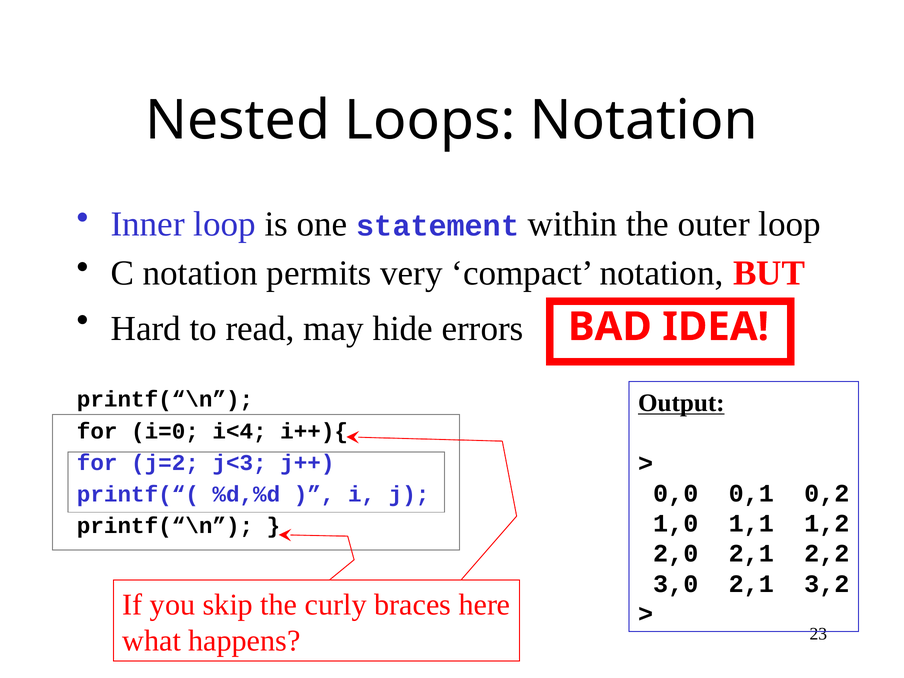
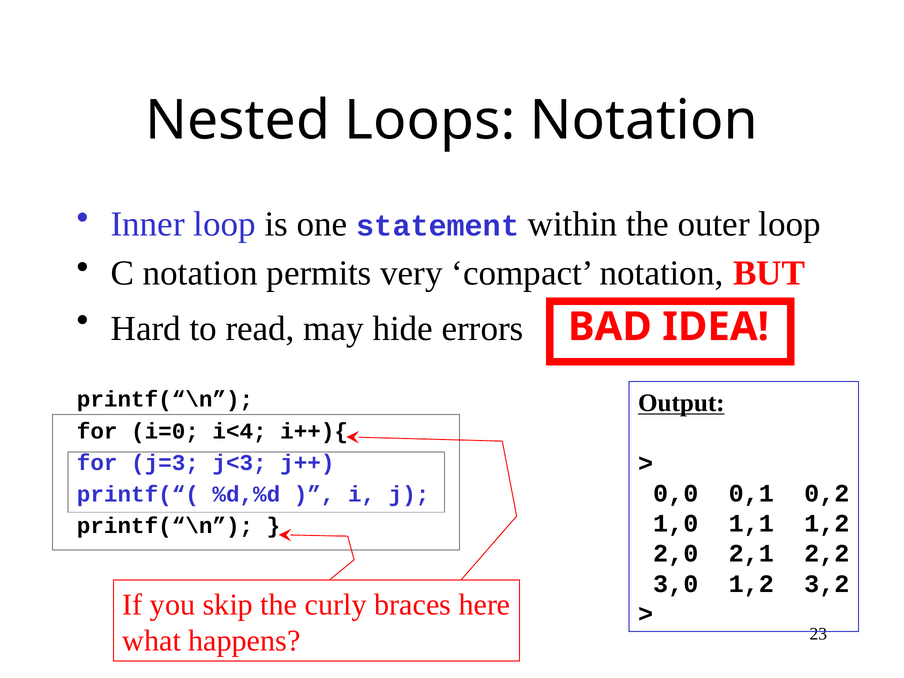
j=2: j=2 -> j=3 (165, 463)
3,0 2,1: 2,1 -> 1,2 (751, 584)
